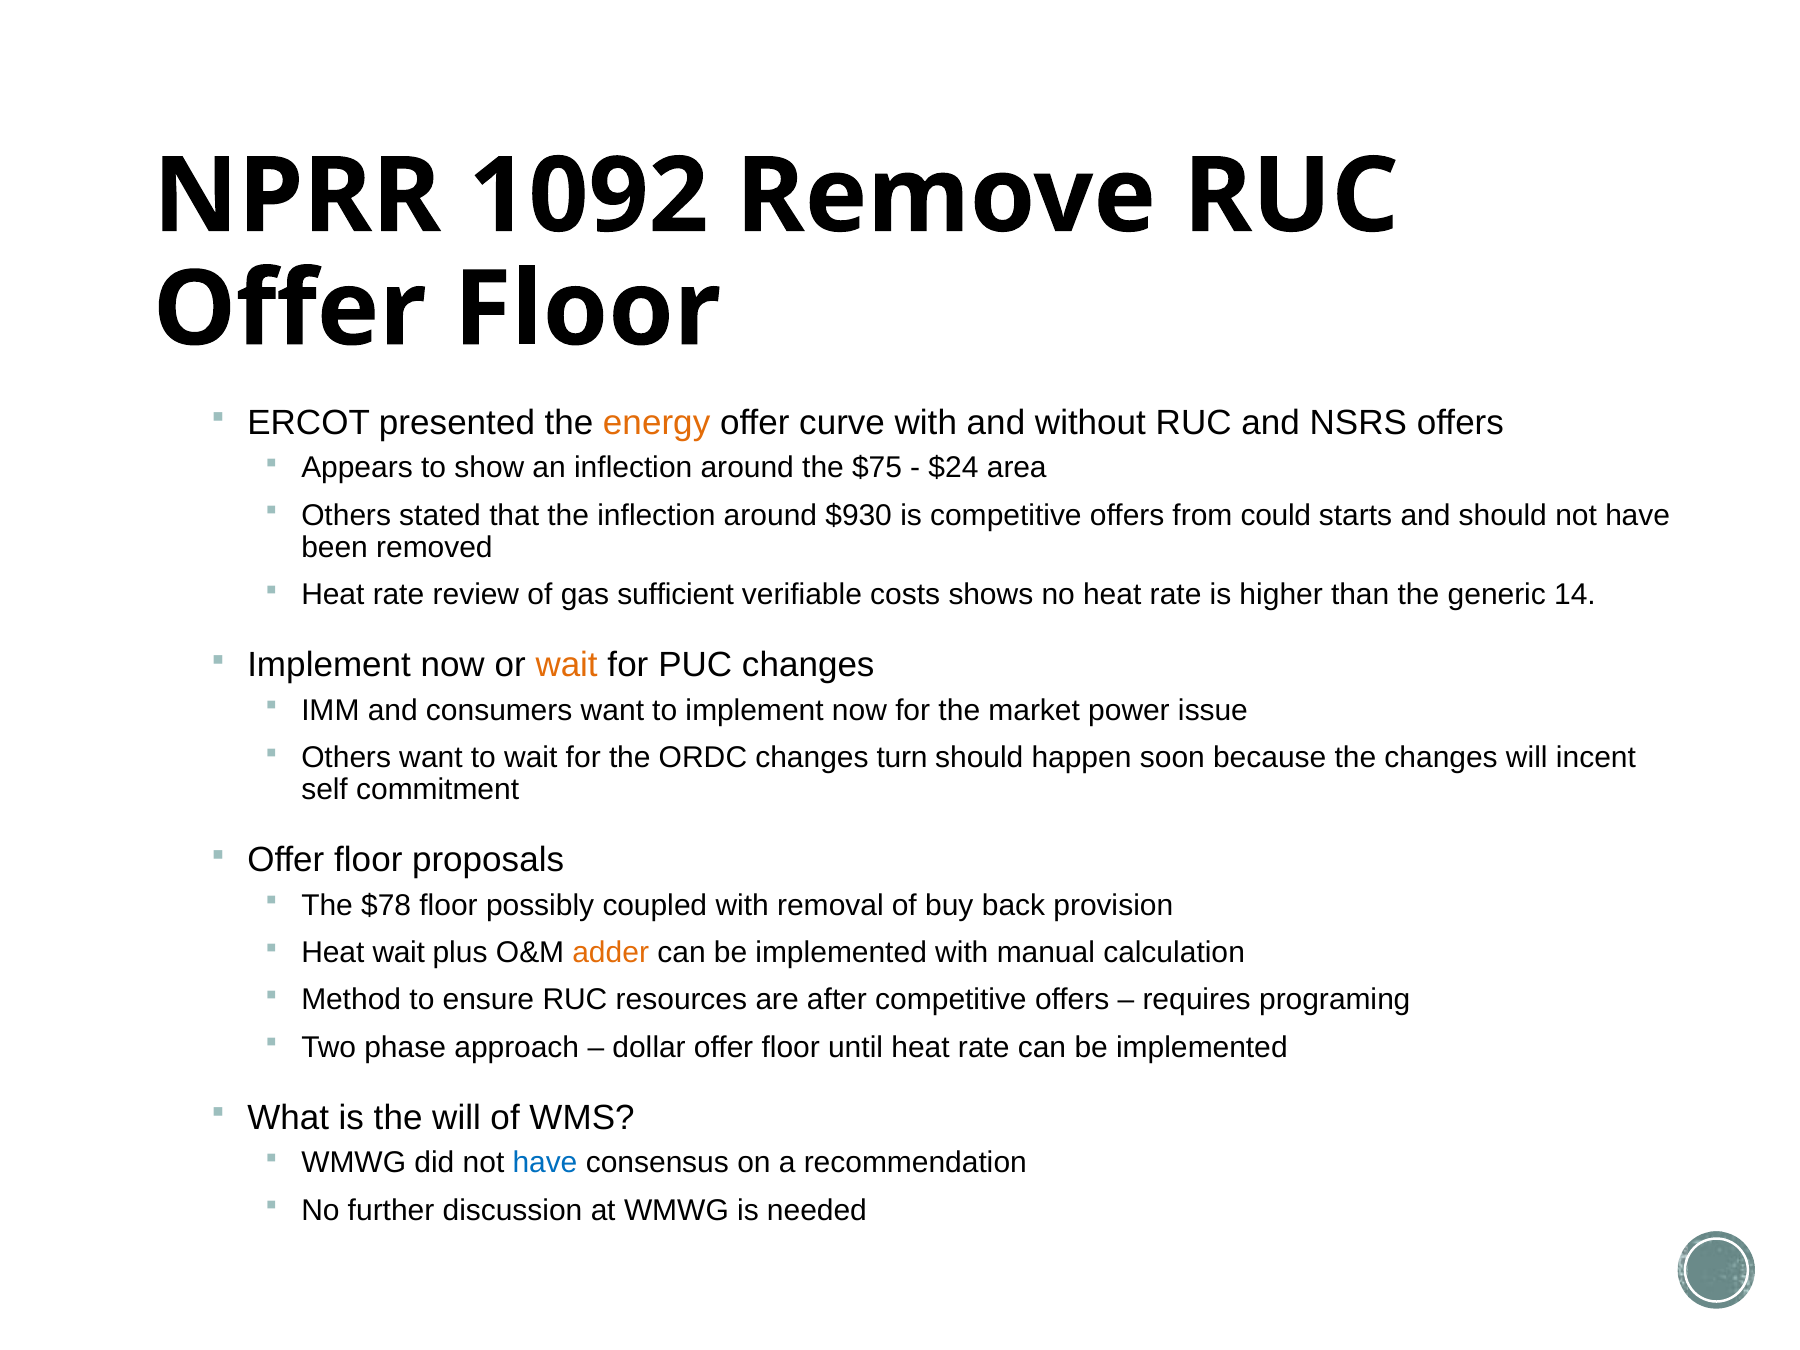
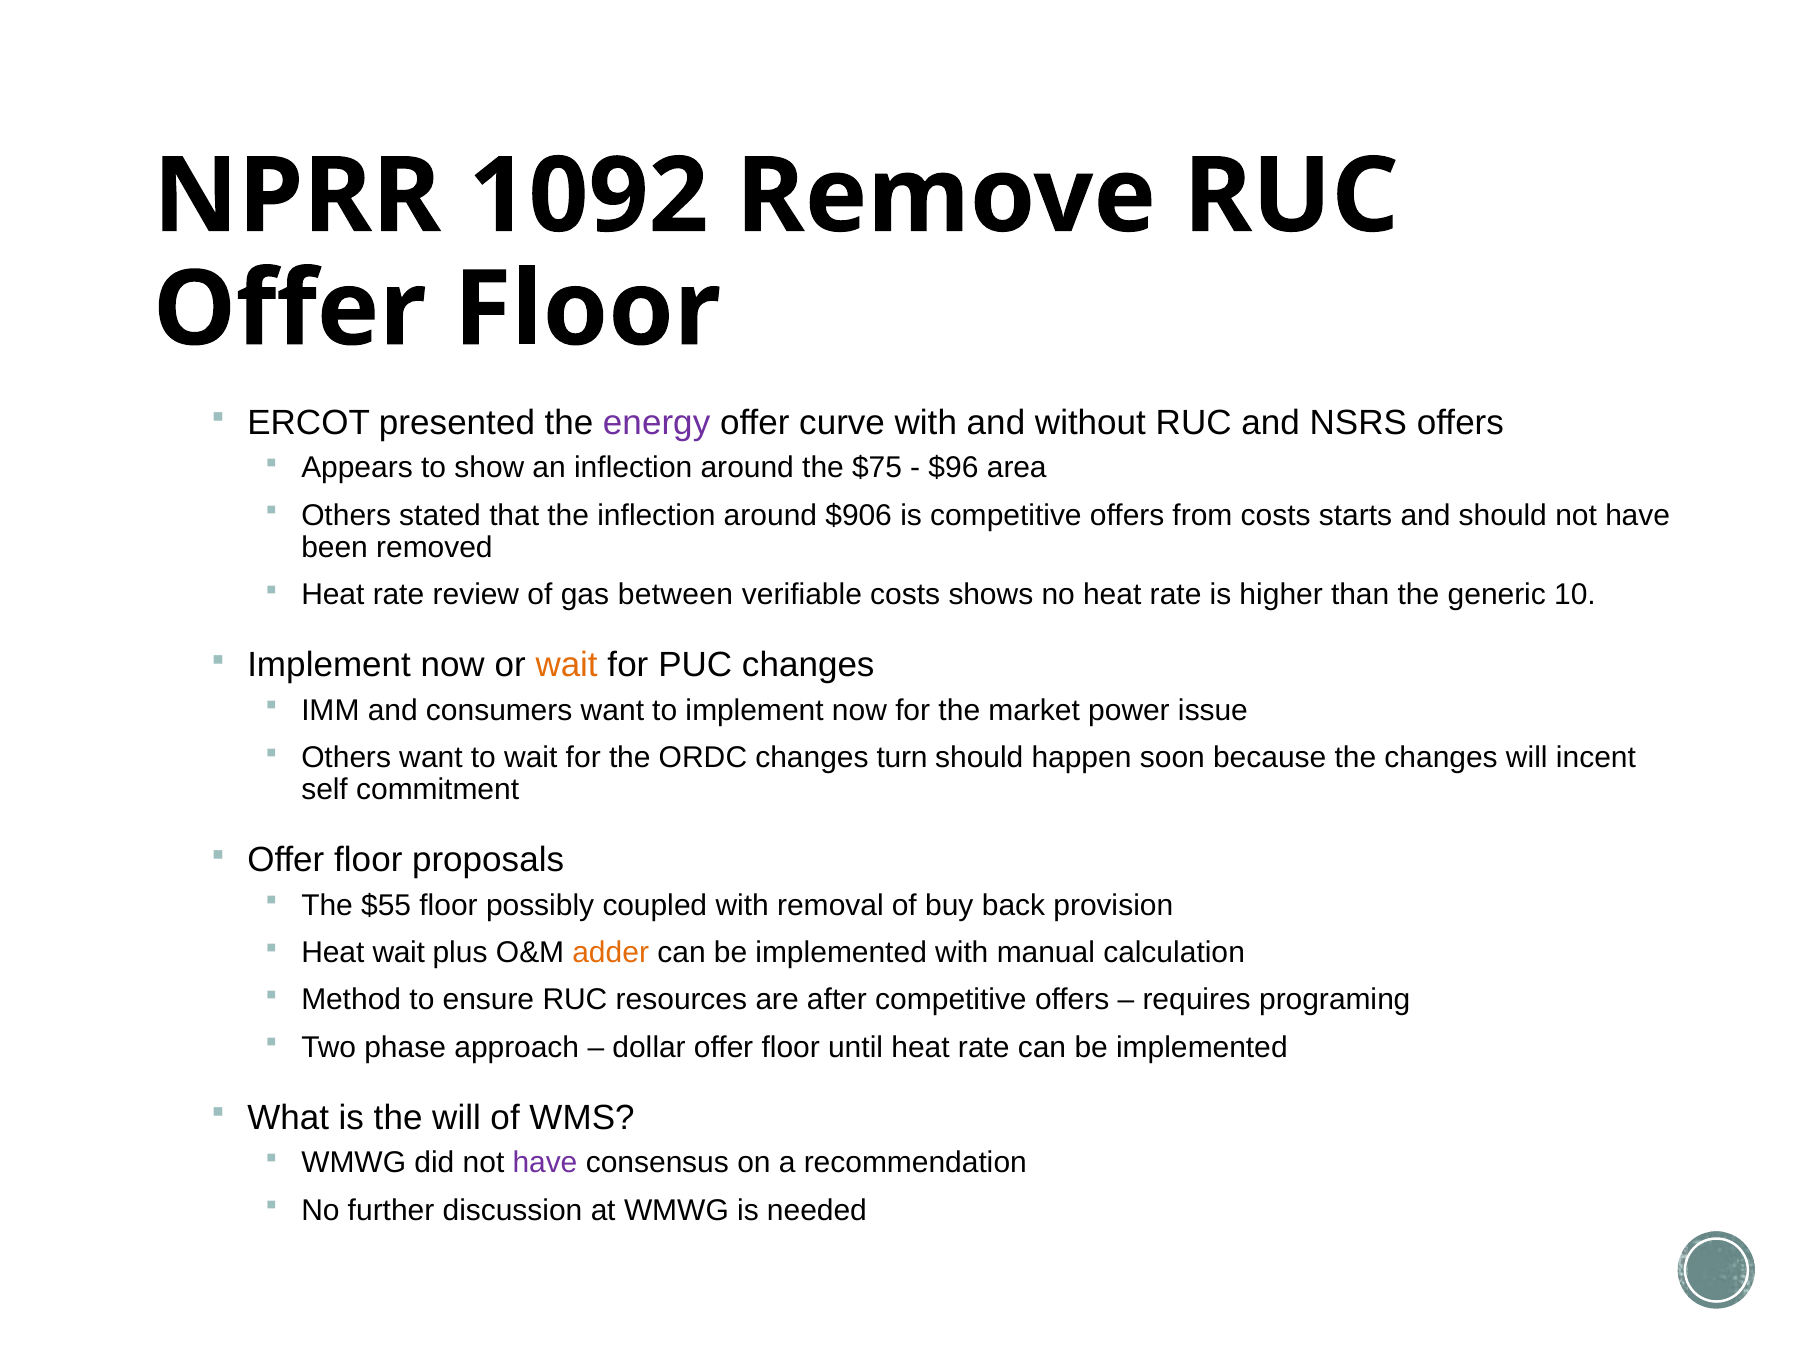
energy colour: orange -> purple (657, 423)
$24: $24 -> $96 (954, 468)
$930: $930 -> $906 (859, 515)
from could: could -> costs (1276, 515)
sufficient: sufficient -> between (675, 595)
14: 14 -> 10 (1575, 595)
$78: $78 -> $55 (386, 905)
have colour: blue -> purple (545, 1163)
